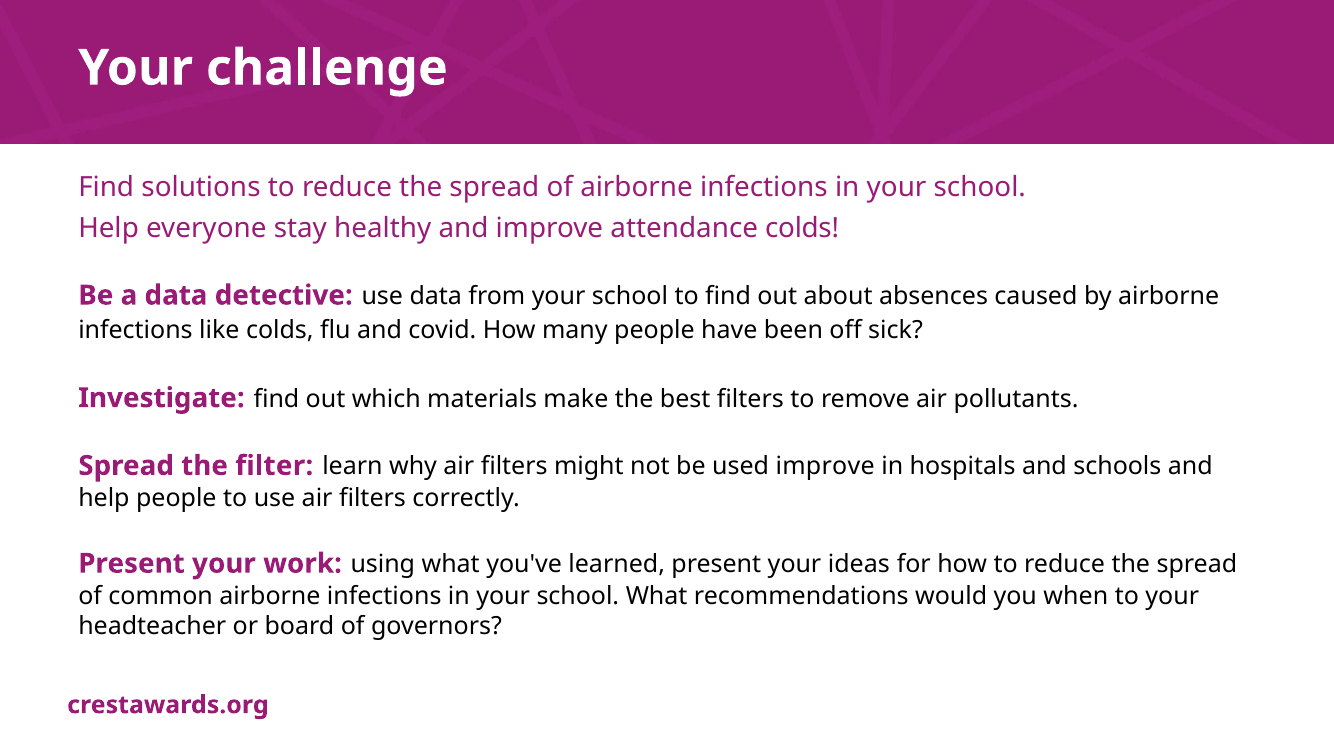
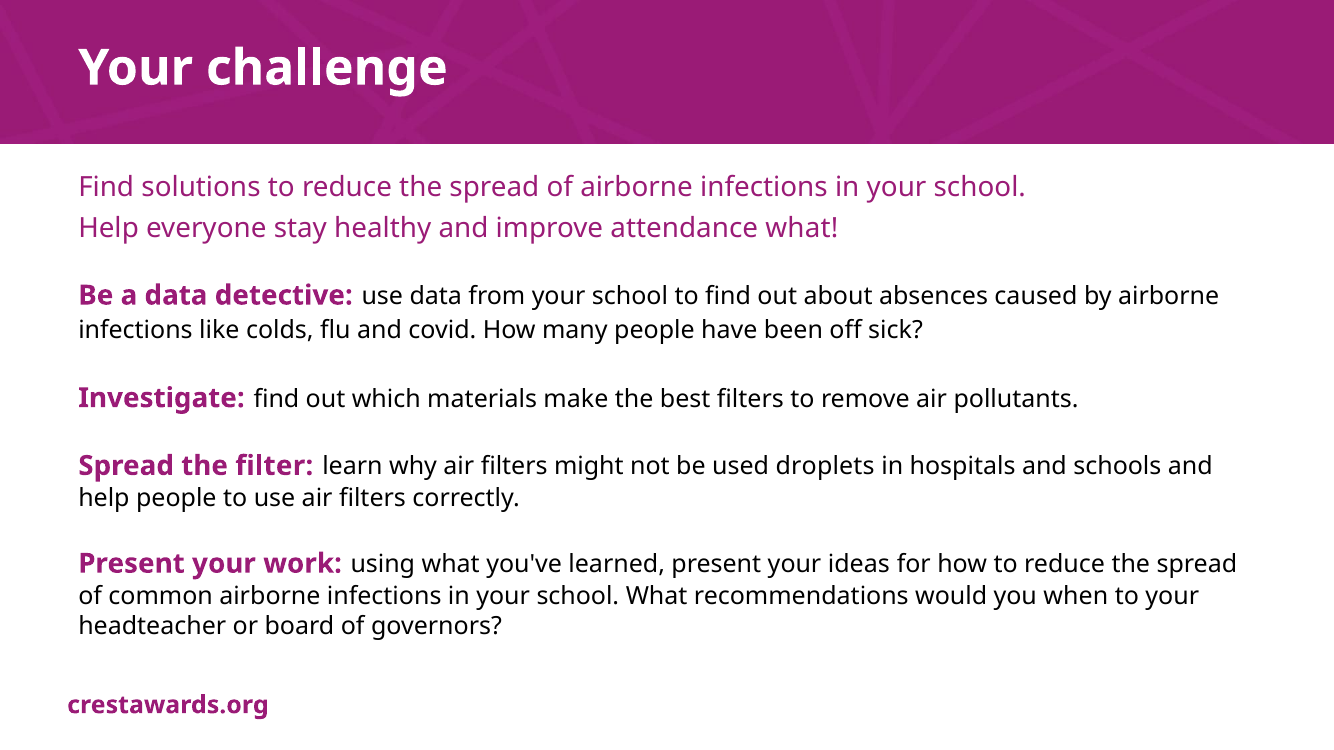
attendance colds: colds -> what (802, 229)
used improve: improve -> droplets (825, 467)
